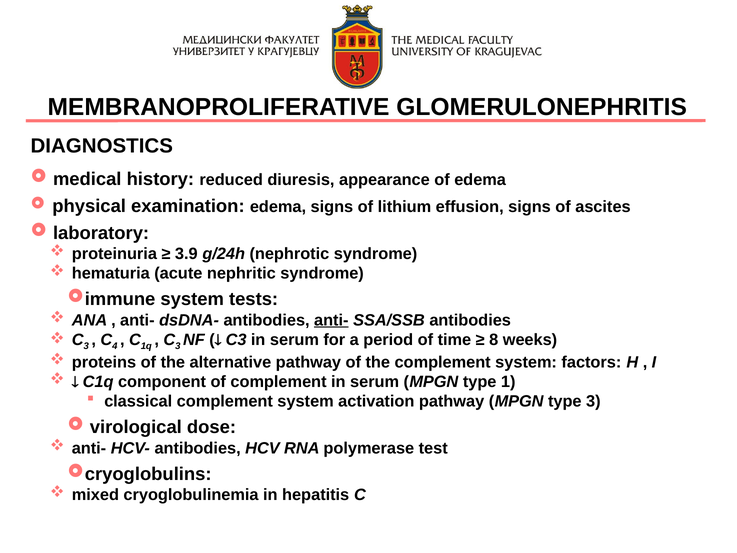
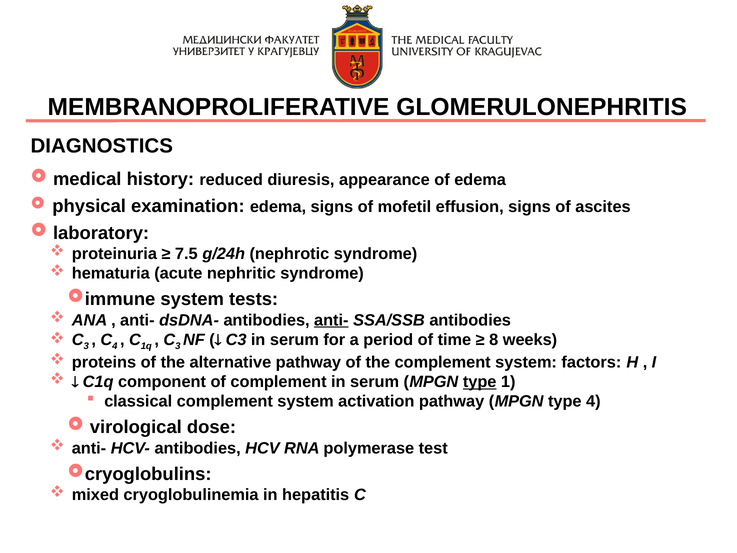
lithium: lithium -> mofetil (404, 207)
3.9: 3.9 -> 7.5 (186, 254)
type underline: none -> present (480, 382)
type 3: 3 -> 4 (593, 401)
